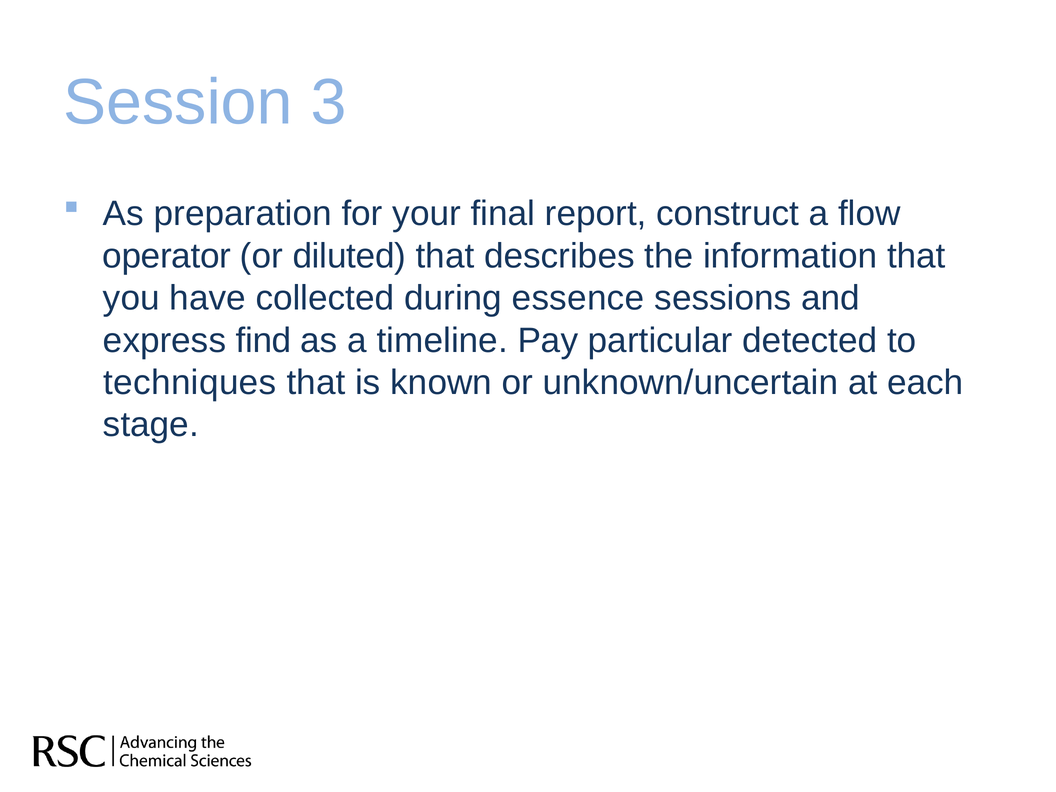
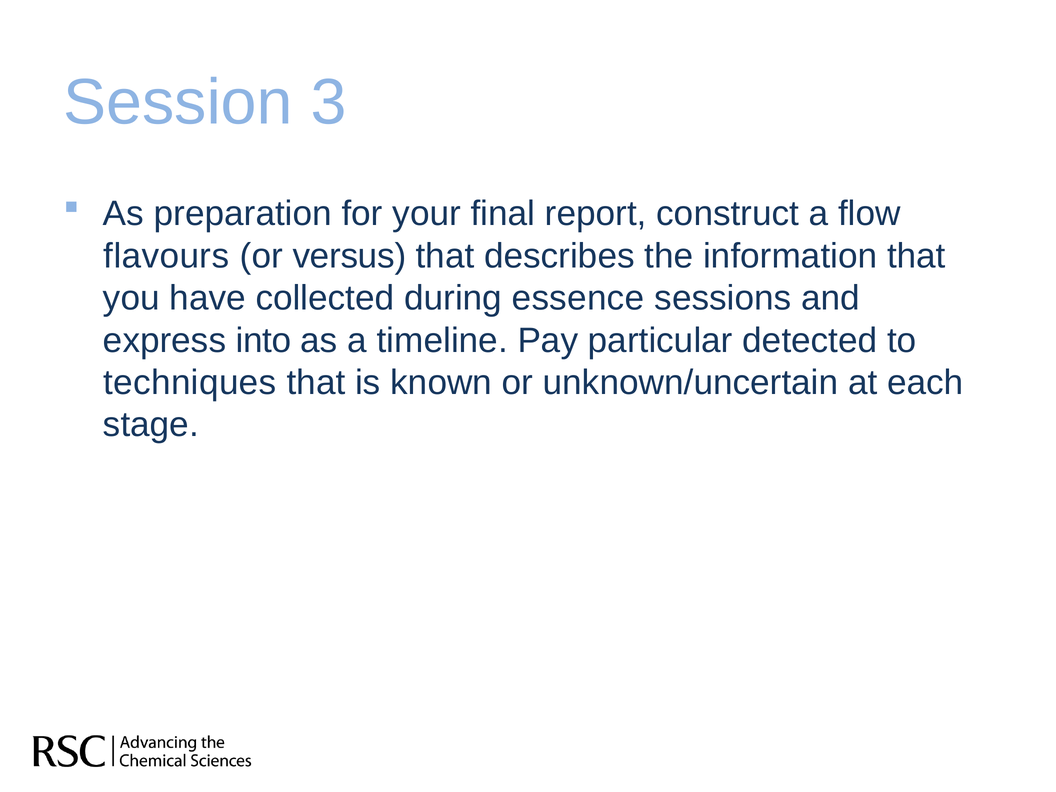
operator: operator -> flavours (166, 256)
diluted: diluted -> versus (349, 256)
find: find -> into (263, 340)
